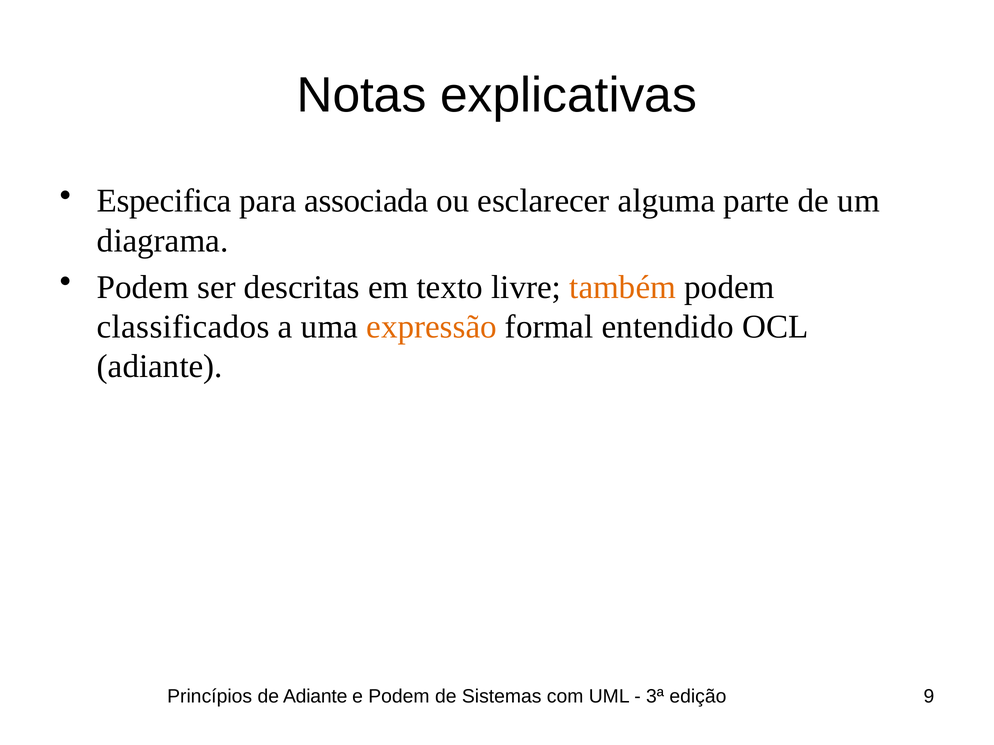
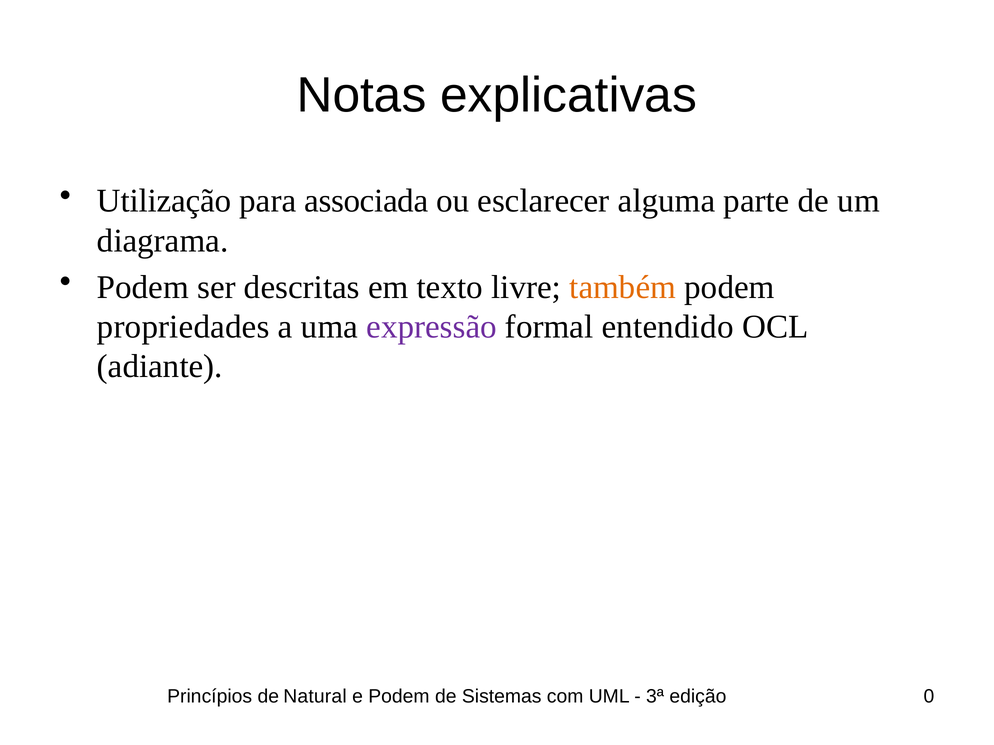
Especifica: Especifica -> Utilização (164, 201)
classificados: classificados -> propriedades (183, 327)
expressão colour: orange -> purple (432, 327)
de Adiante: Adiante -> Natural (315, 697)
9: 9 -> 0 (929, 697)
